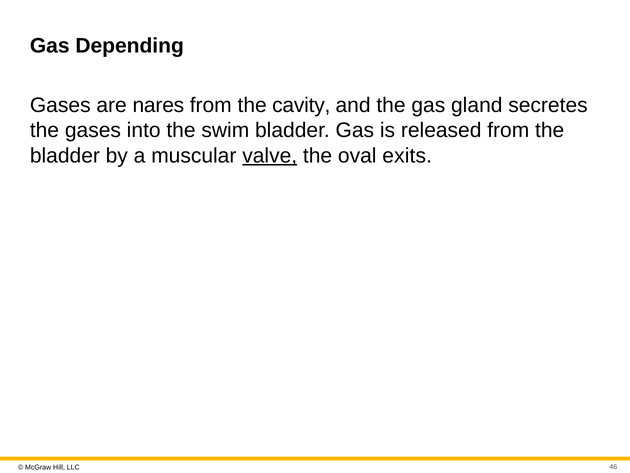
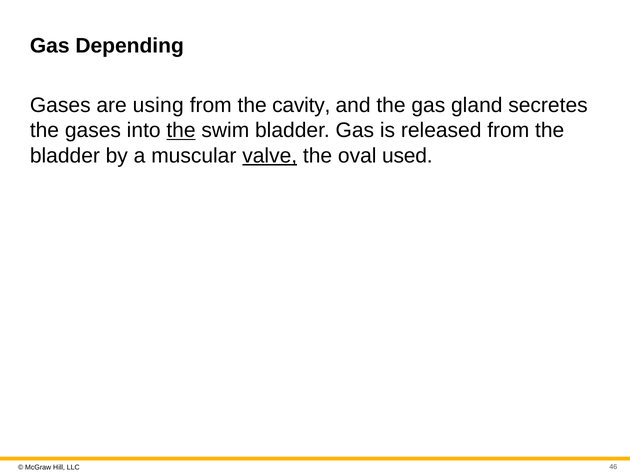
nares: nares -> using (158, 105)
the underline: none -> present (181, 130)
exits: exits -> used (407, 156)
